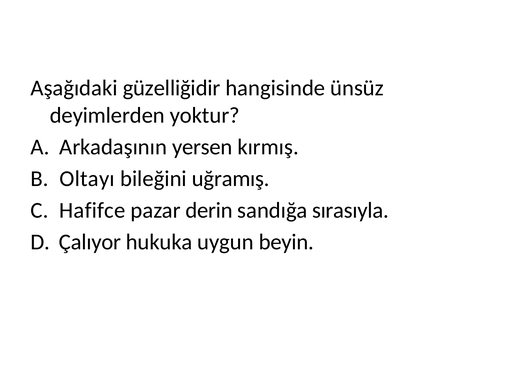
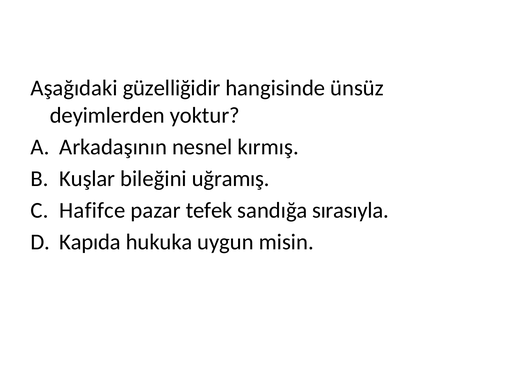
yersen: yersen -> nesnel (202, 147)
Oltayı: Oltayı -> Kuşlar (87, 179)
derin: derin -> tefek (209, 211)
Çalıyor: Çalıyor -> Kapıda (90, 242)
beyin: beyin -> misin (286, 242)
